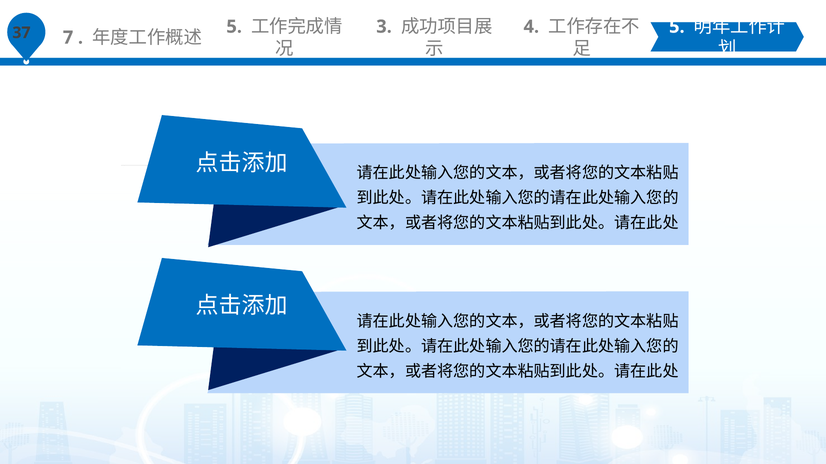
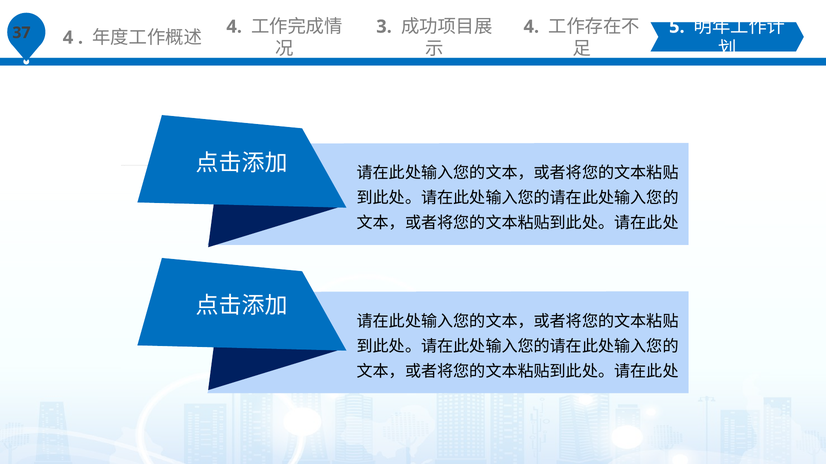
7: 7 -> 4 (68, 38)
5: 5 -> 4 (234, 27)
